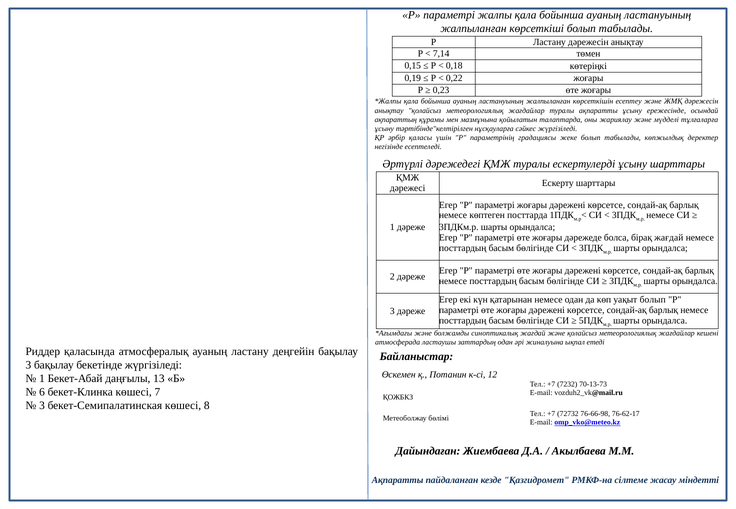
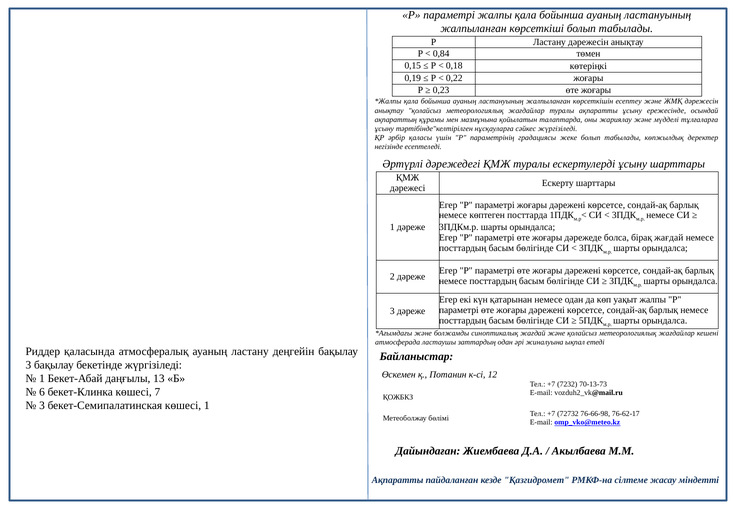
7,14: 7,14 -> 0,84 (441, 54)
уақыт болып: болып -> жалпы (653, 300)
көшесі 8: 8 -> 1 (207, 406)
